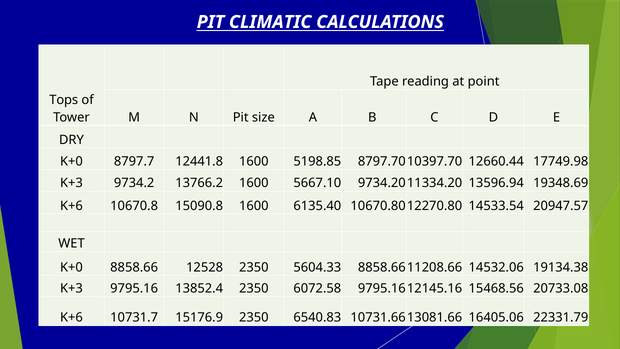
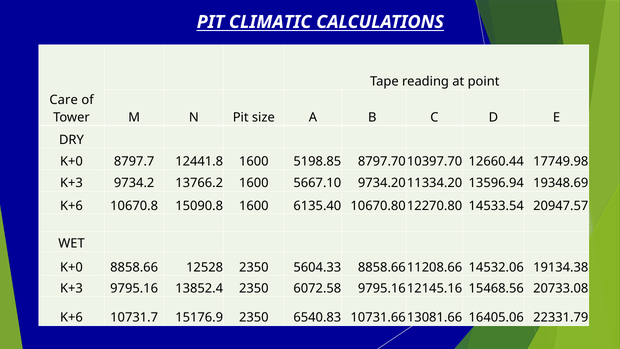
Tops: Tops -> Care (64, 100)
